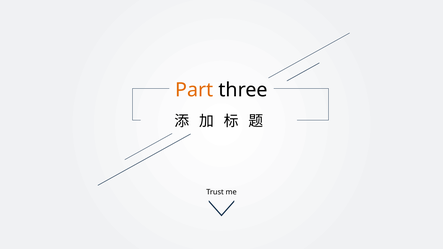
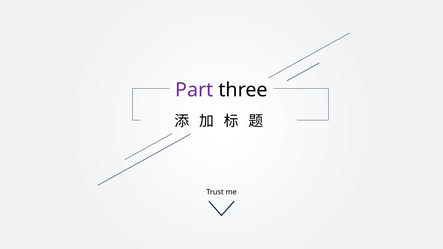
Part colour: orange -> purple (194, 90)
